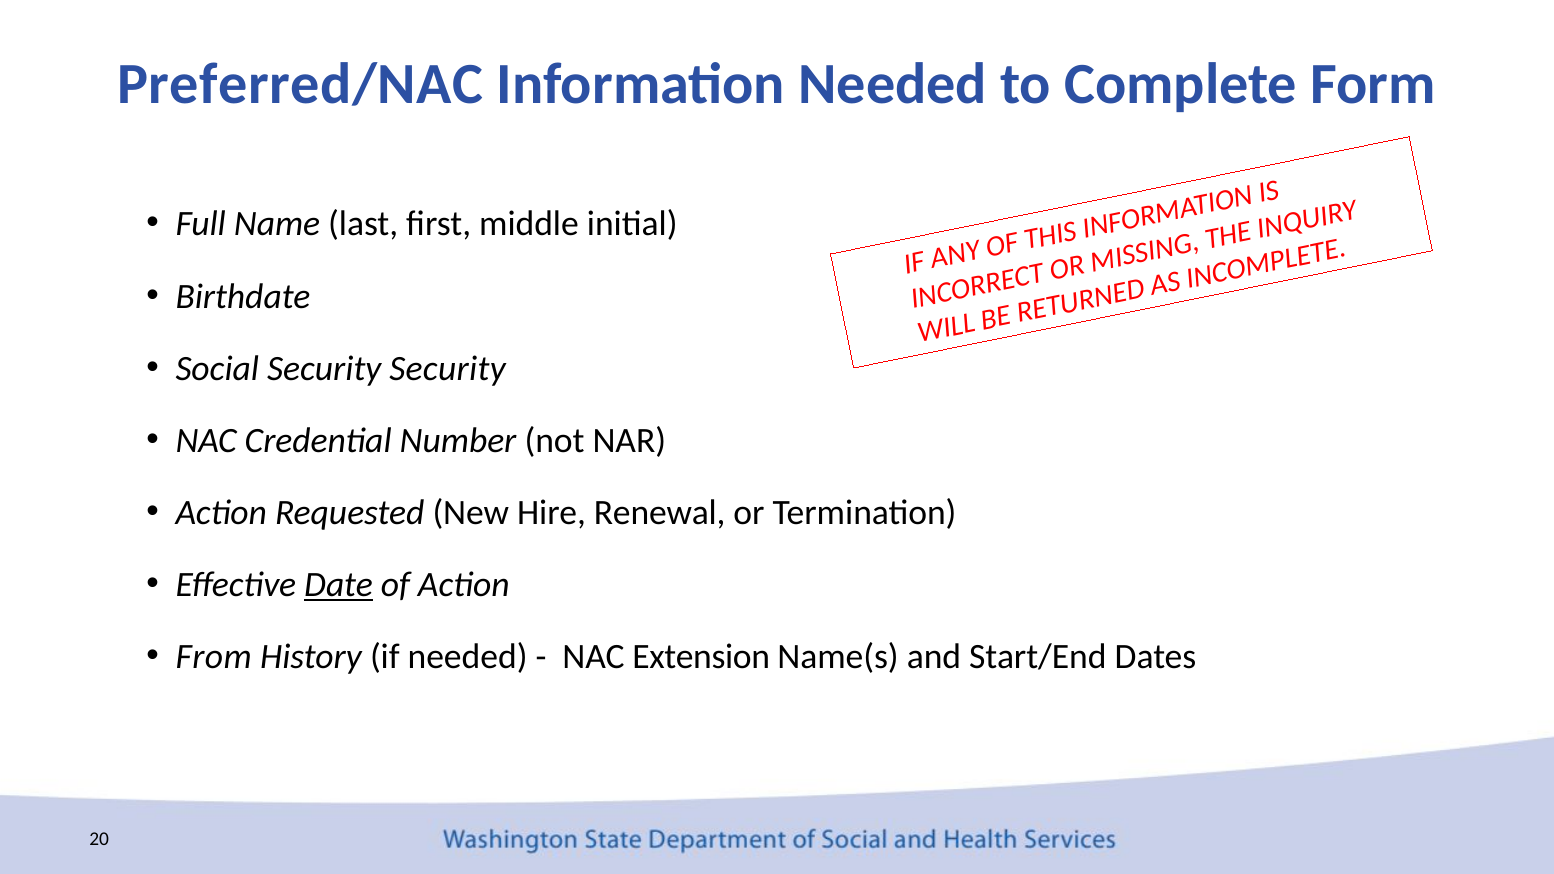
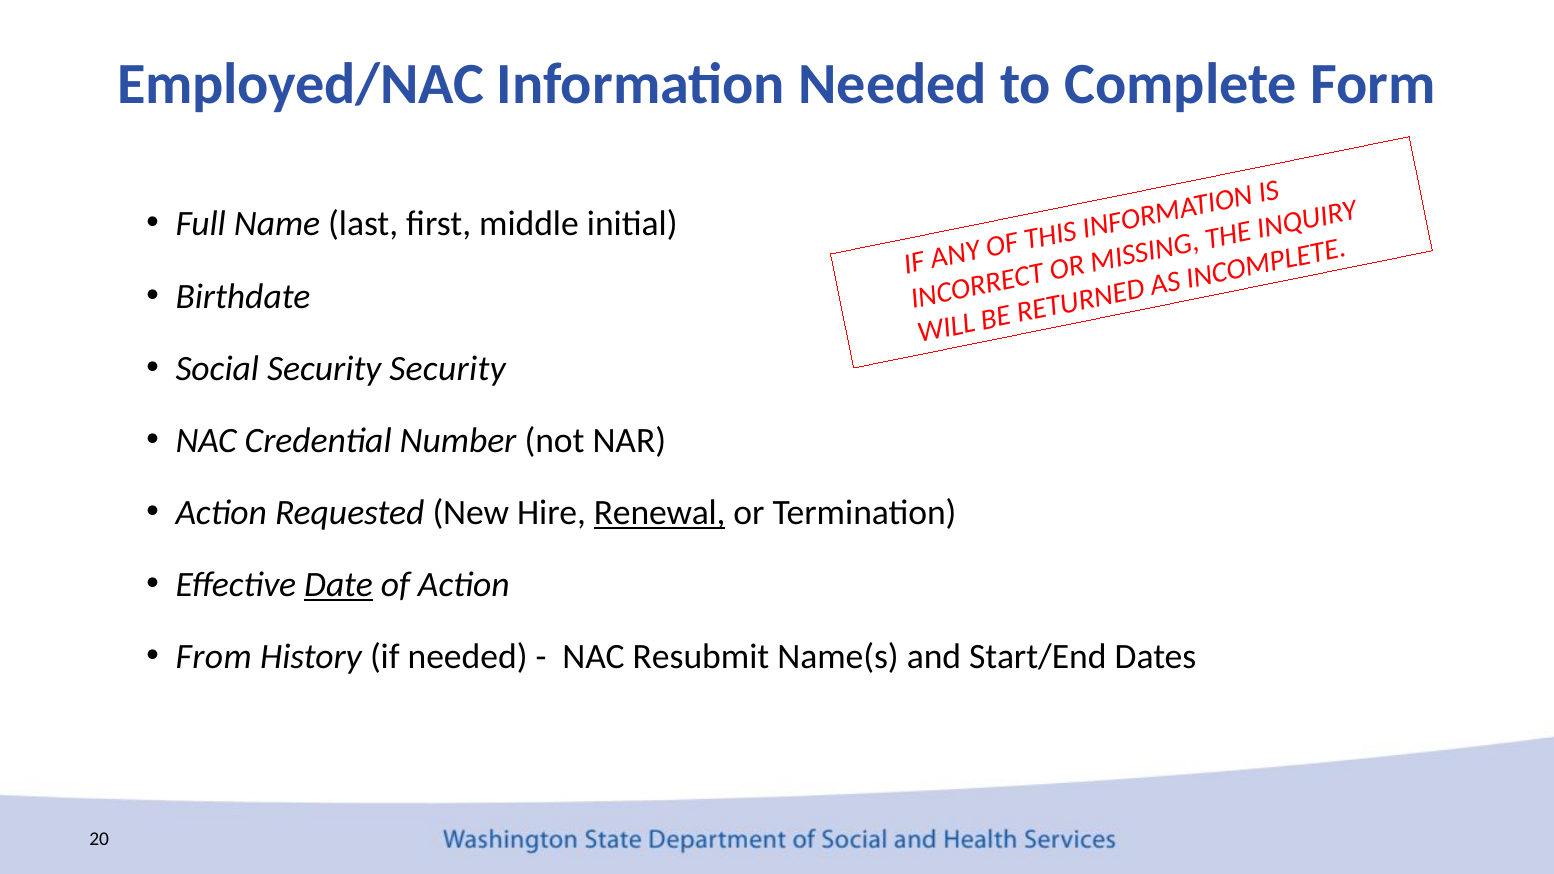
Preferred/NAC: Preferred/NAC -> Employed/NAC (301, 84)
Renewal underline: none -> present (660, 513)
Extension: Extension -> Resubmit (701, 657)
